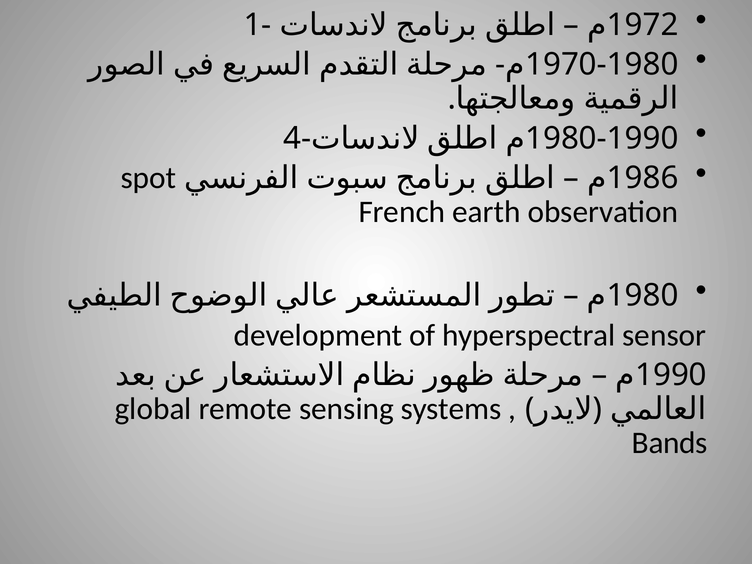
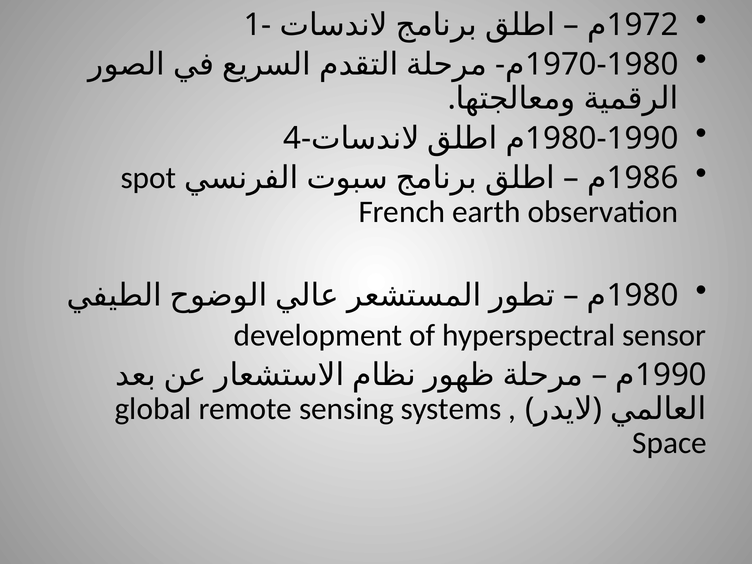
Bands: Bands -> Space (670, 443)
